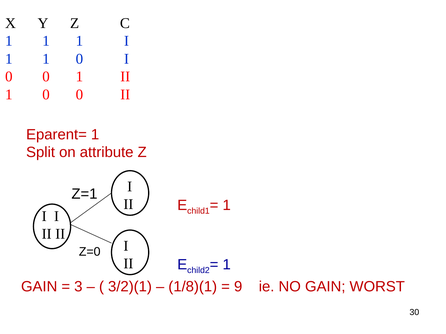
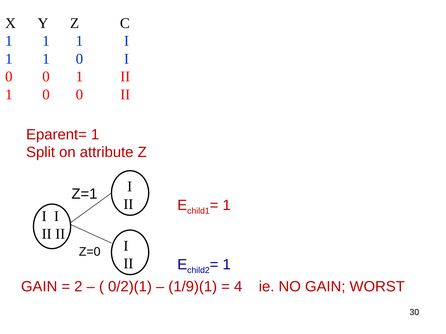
3: 3 -> 2 (78, 287)
3/2)(1: 3/2)(1 -> 0/2)(1 (130, 287)
1/8)(1: 1/8)(1 -> 1/9)(1 (193, 287)
9: 9 -> 4 (238, 287)
